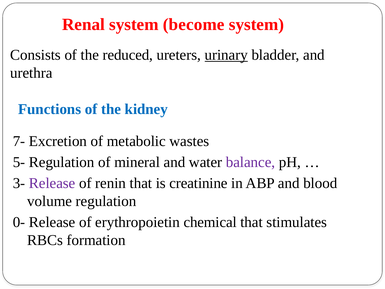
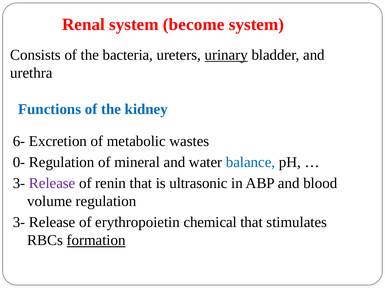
reduced: reduced -> bacteria (128, 55)
7-: 7- -> 6- (19, 141)
5-: 5- -> 0- (19, 162)
balance colour: purple -> blue (250, 162)
creatinine: creatinine -> ultrasonic (198, 183)
0-: 0- -> 3- (19, 222)
formation underline: none -> present (96, 240)
